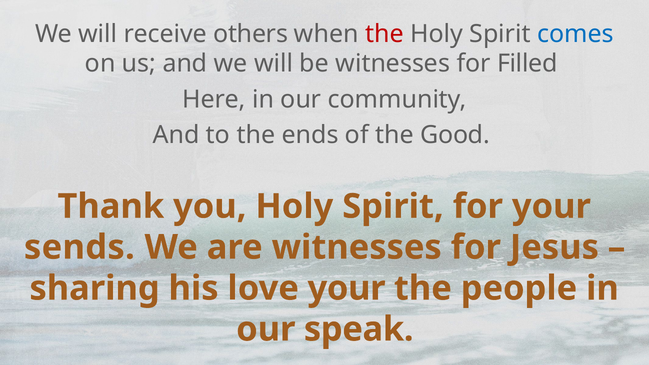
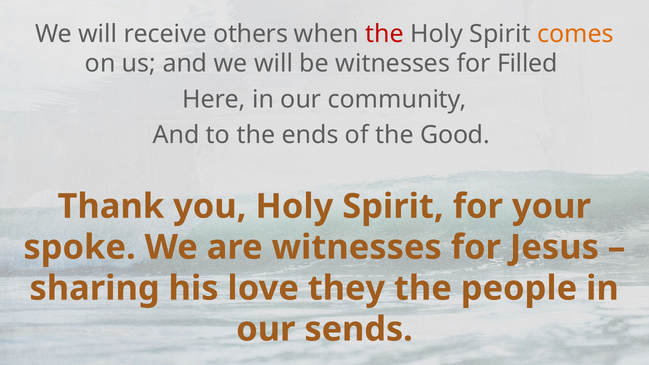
comes colour: blue -> orange (575, 34)
sends: sends -> spoke (80, 247)
love your: your -> they (346, 288)
speak: speak -> sends (359, 329)
